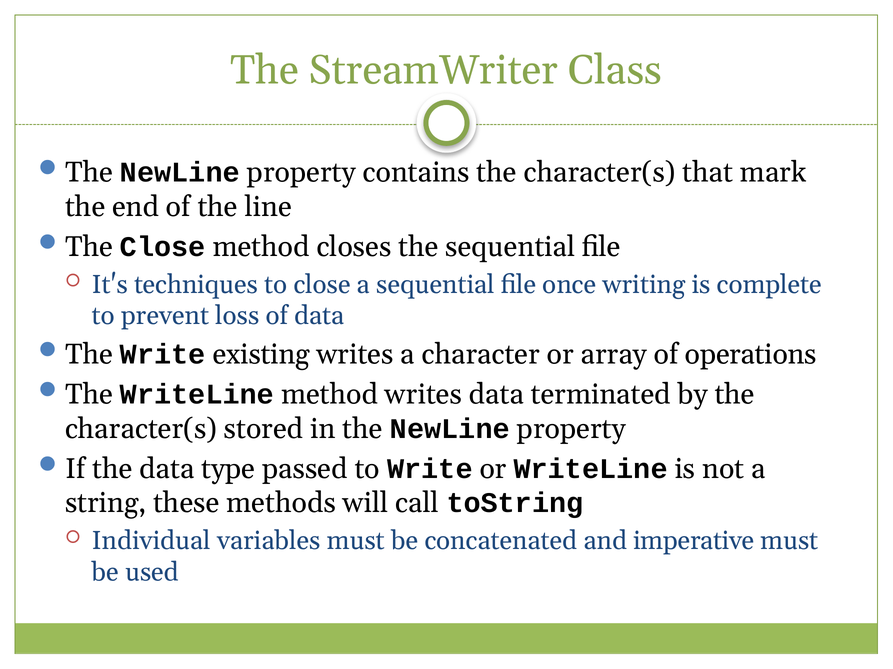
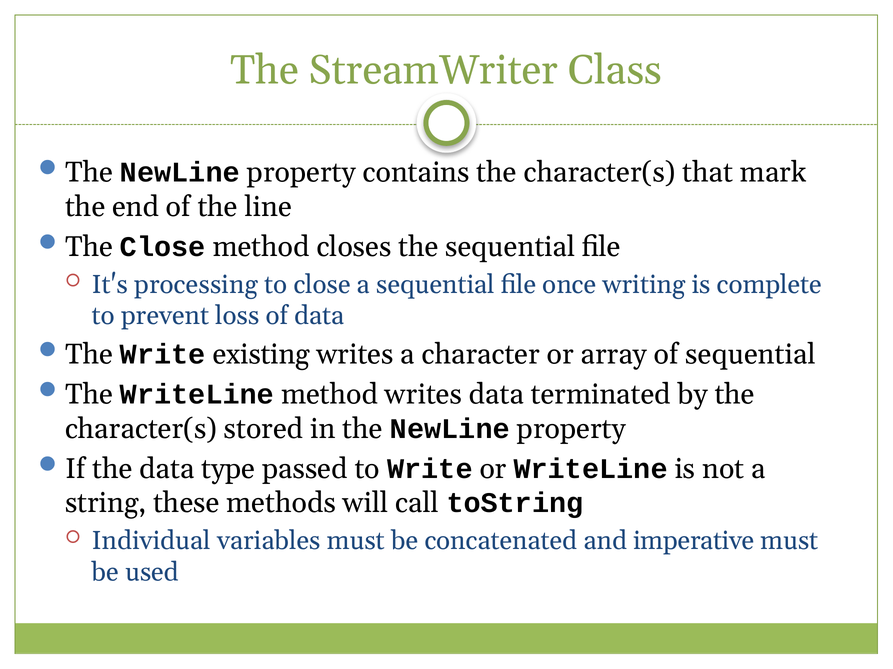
techniques: techniques -> processing (196, 285)
of operations: operations -> sequential (751, 355)
